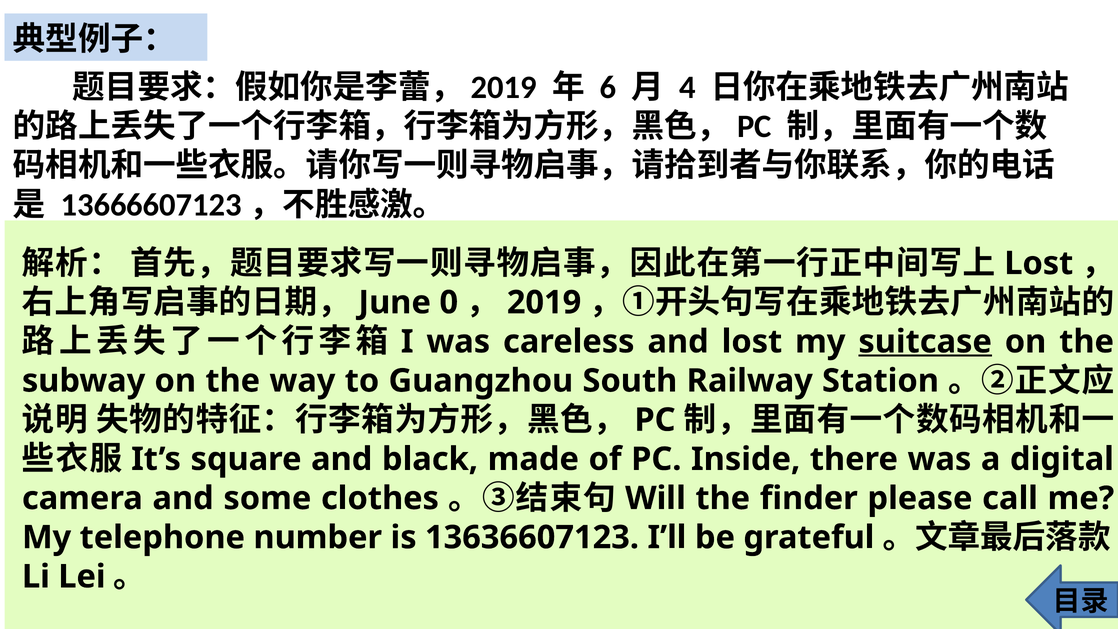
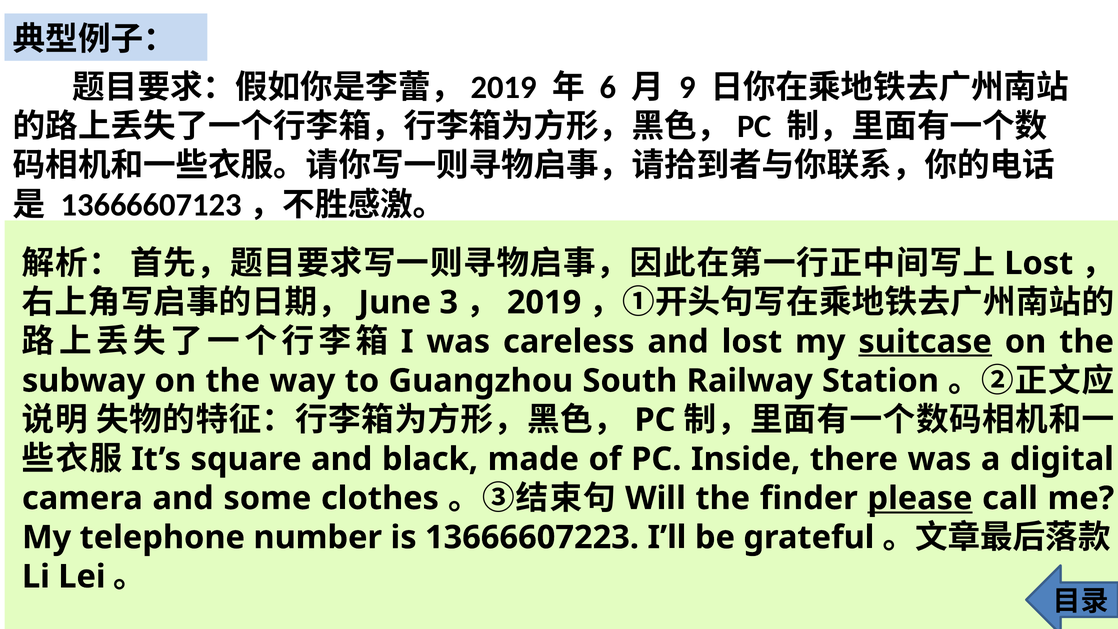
4: 4 -> 9 (687, 87)
0: 0 -> 3 (449, 302)
please underline: none -> present (920, 498)
13636607123: 13636607123 -> 13666607223 (532, 537)
